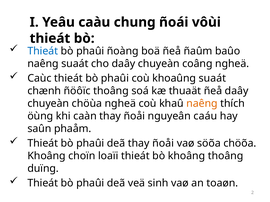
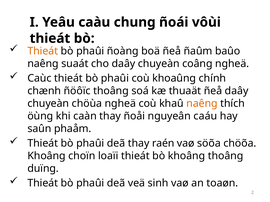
Thieát colour: blue -> orange (43, 51)
khoaûng suaát: suaát -> chính (212, 78)
deã thay ñoåi: ñoåi -> raén (163, 144)
